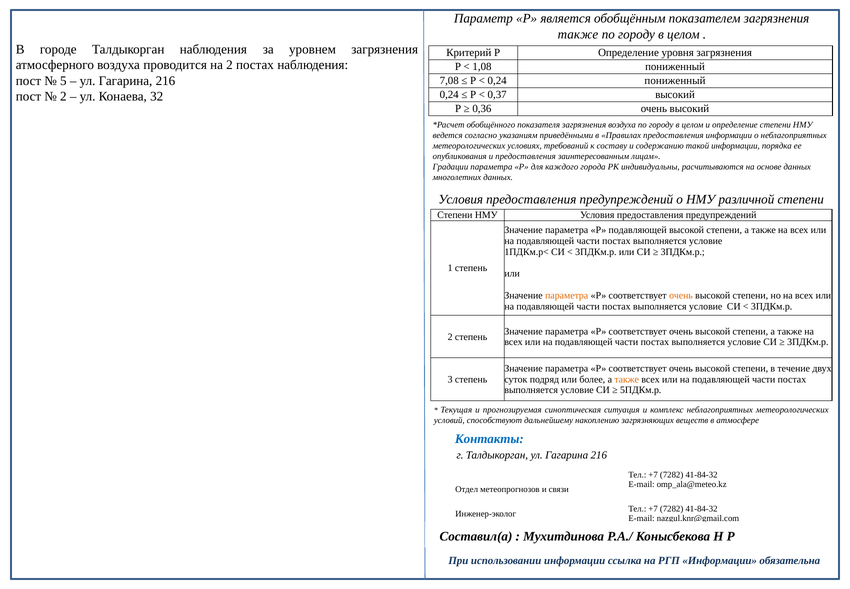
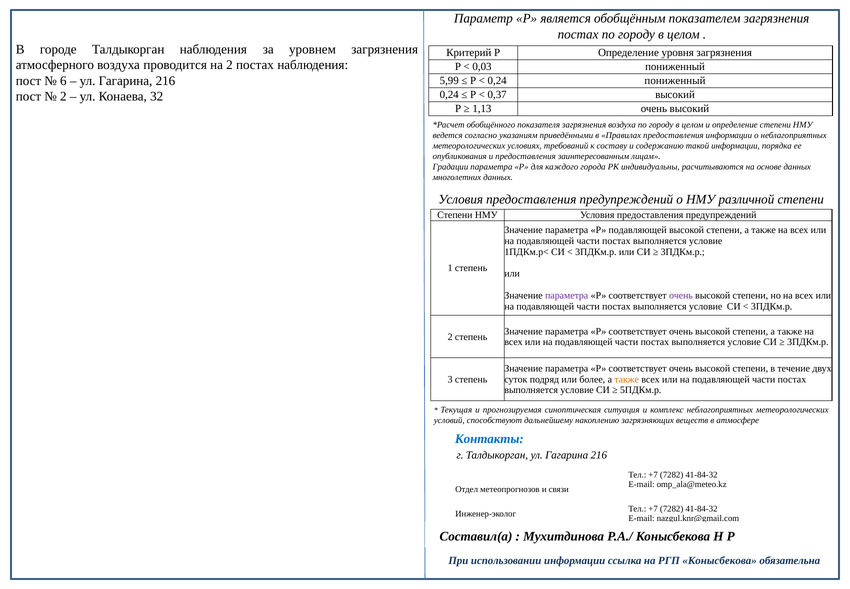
также: также -> постах (578, 34)
1,08: 1,08 -> 0,03 (482, 67)
5: 5 -> 6 (63, 81)
7,08: 7,08 -> 5,99 (449, 81)
0,36: 0,36 -> 1,13 (482, 109)
параметра colour: orange -> purple (567, 295)
очень colour: orange -> purple (681, 295)
РГП Информации: Информации -> Конысбекова (720, 560)
